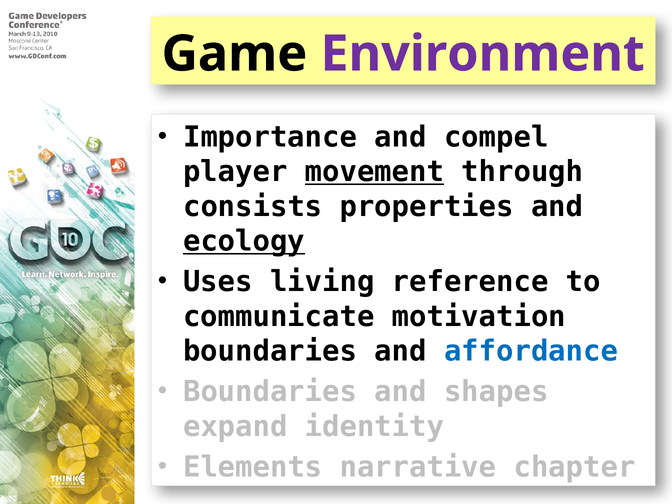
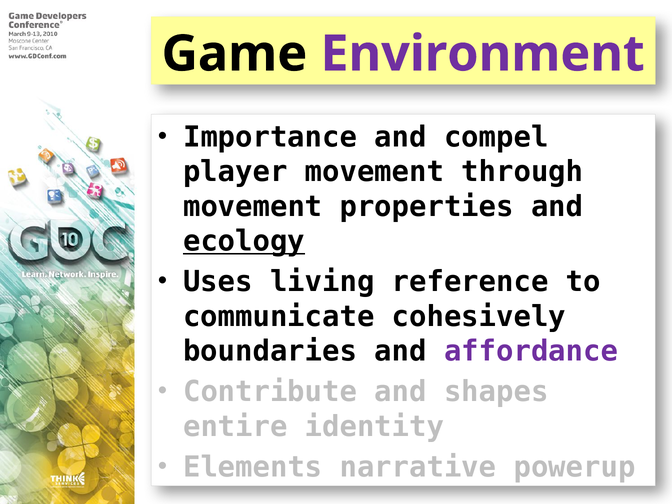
movement underline: present -> none (375, 172)
consists: consists -> movement (253, 207)
motivation: motivation -> cohesively (479, 317)
affordance colour: blue -> purple (531, 351)
Boundaries: Boundaries -> Contribute (270, 392)
expand: expand -> entire (235, 427)
chapter: chapter -> powerup (575, 467)
